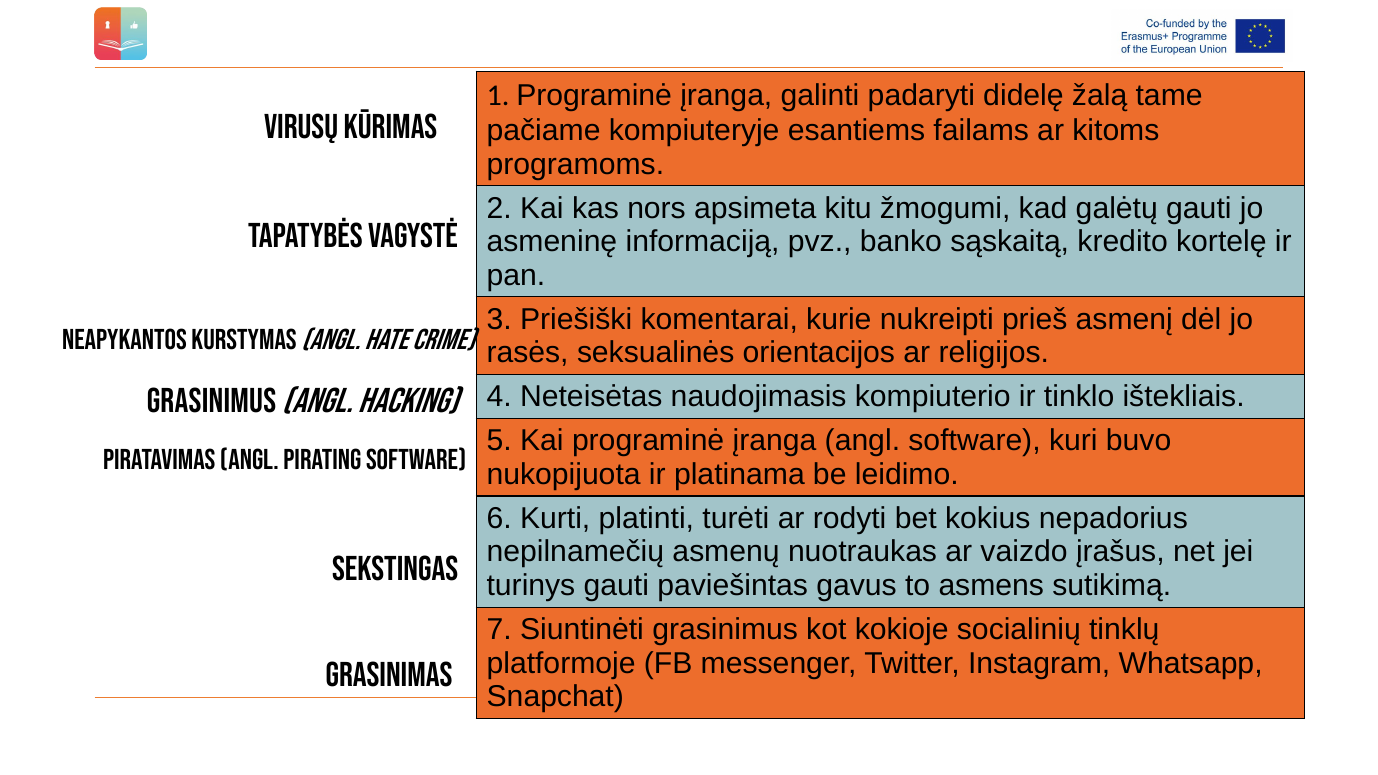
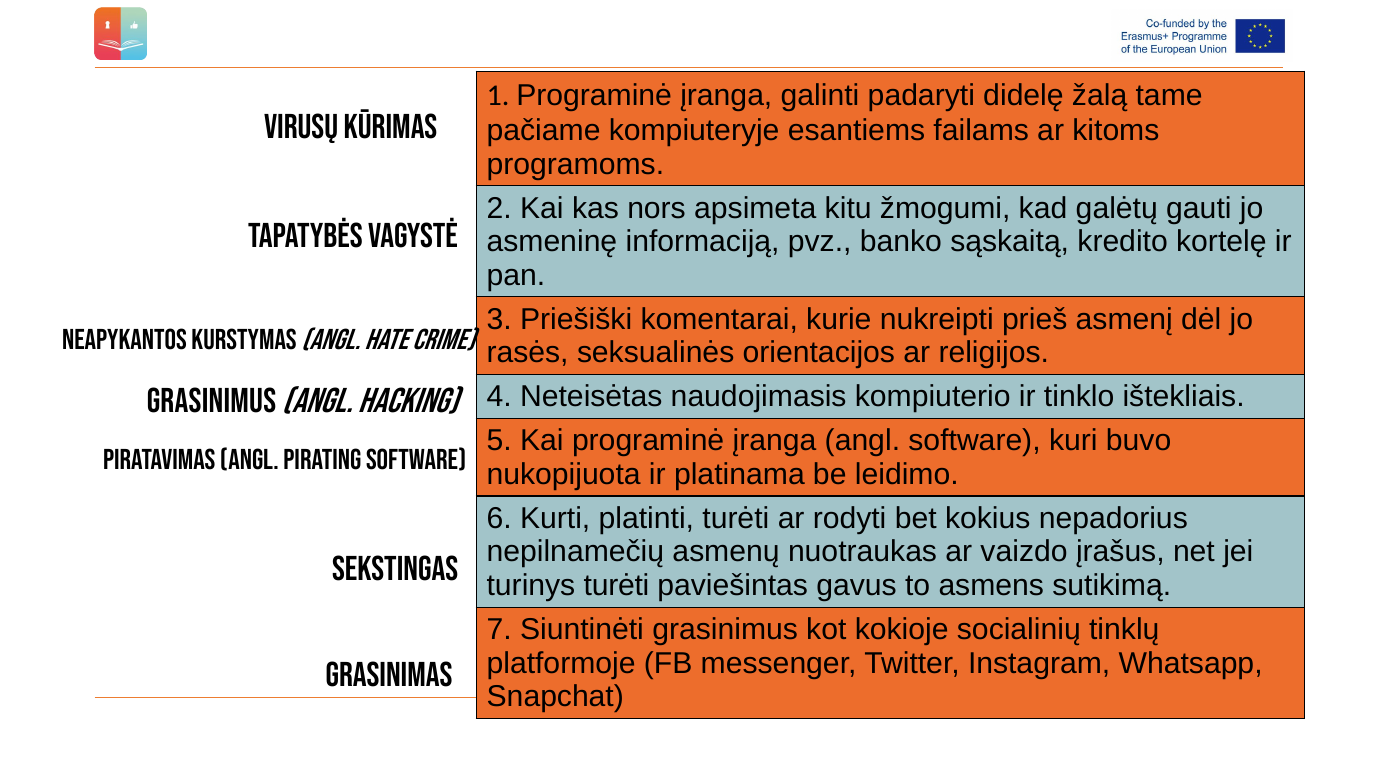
turinys gauti: gauti -> turėti (617, 586)
